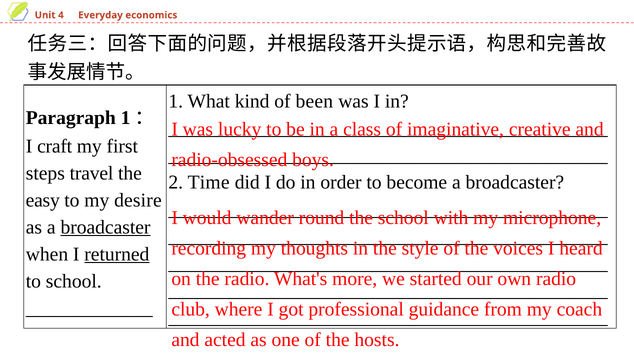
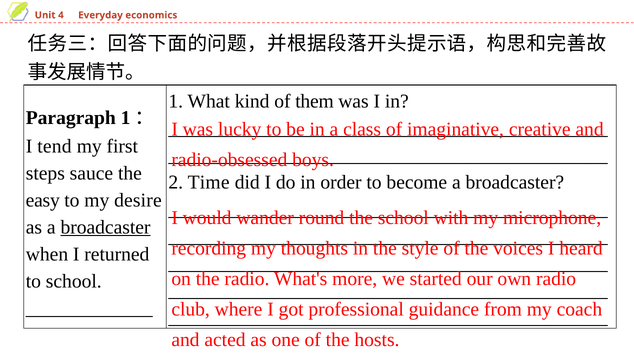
been: been -> them (315, 102)
craft: craft -> tend (54, 146)
travel: travel -> sauce (91, 173)
returned underline: present -> none (117, 255)
